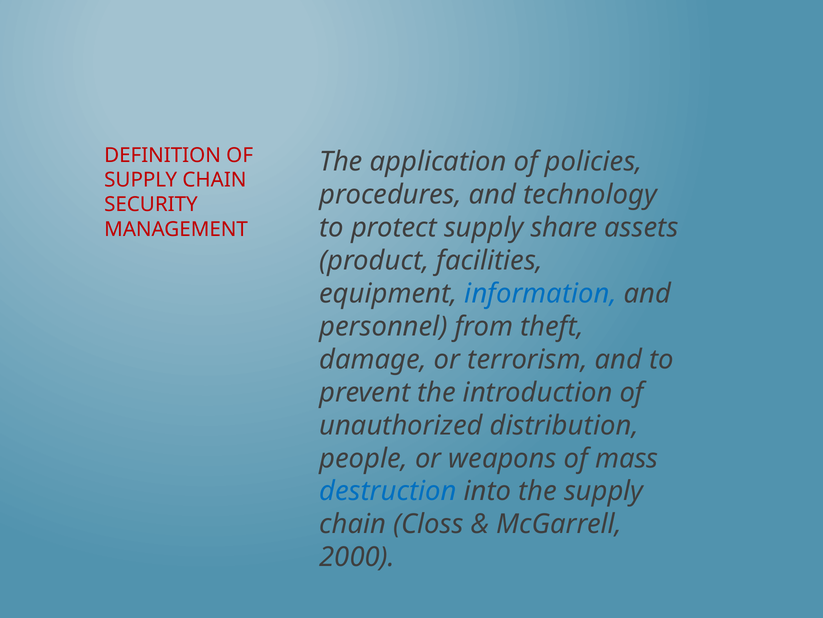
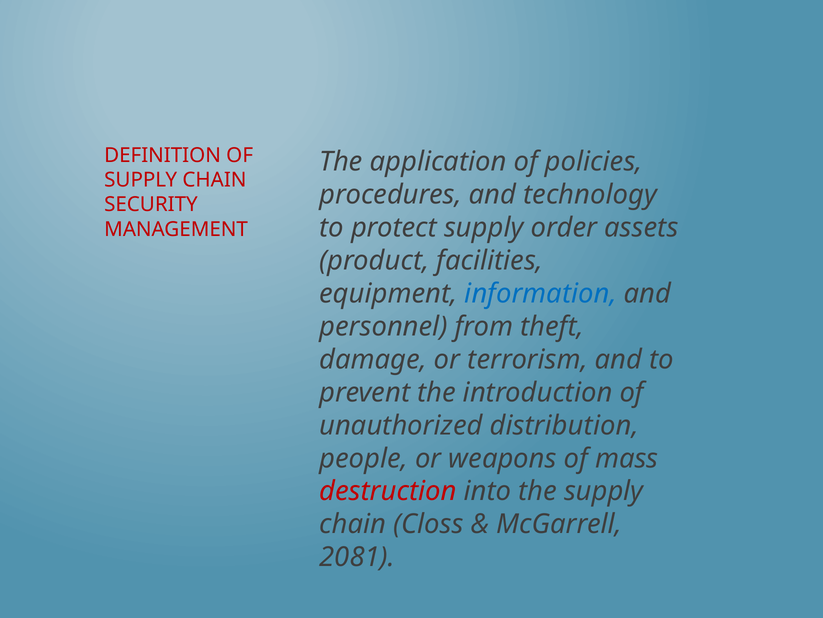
share: share -> order (564, 227)
destruction colour: blue -> red (388, 491)
2000: 2000 -> 2081 (357, 557)
